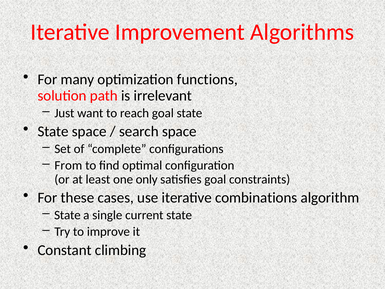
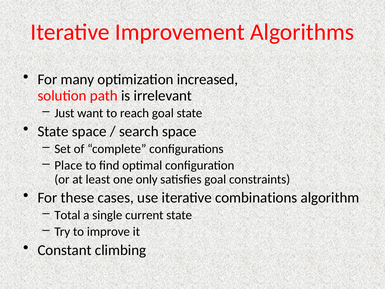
functions: functions -> increased (207, 79)
From: From -> Place (68, 165)
State: State -> Total (67, 215)
